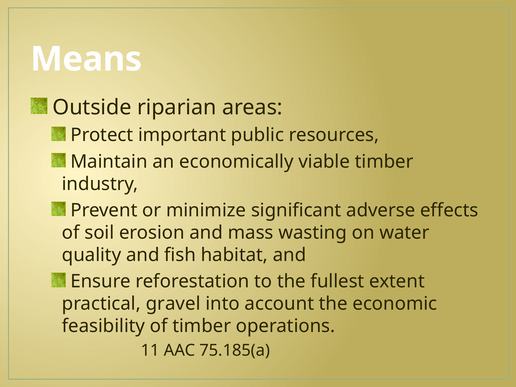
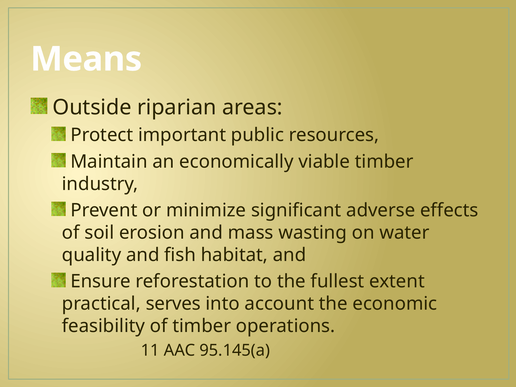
gravel: gravel -> serves (173, 304)
75.185(a: 75.185(a -> 95.145(a (235, 350)
